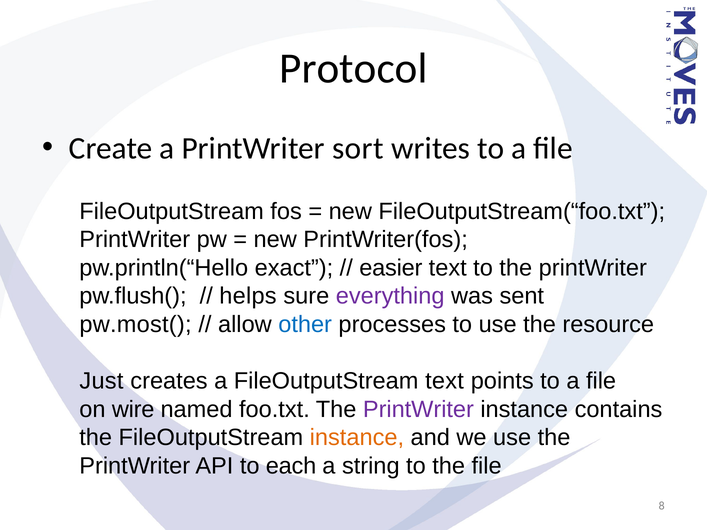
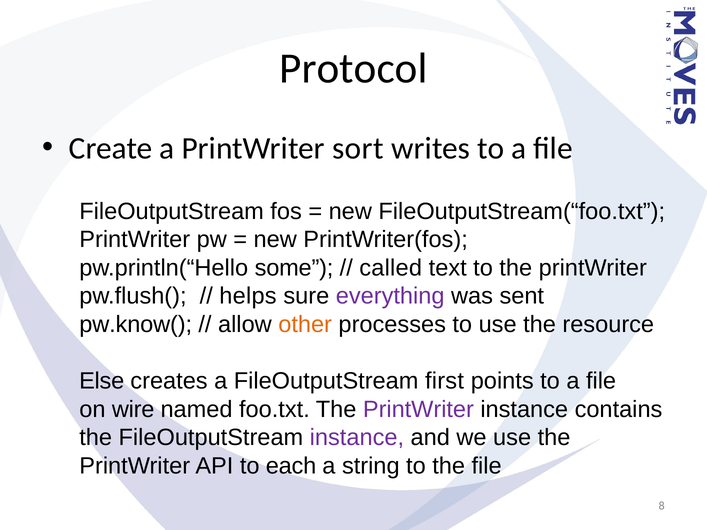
exact: exact -> some (294, 268)
easier: easier -> called (391, 268)
pw.most(: pw.most( -> pw.know( (136, 325)
other colour: blue -> orange (305, 325)
Just: Just -> Else (102, 381)
FileOutputStream text: text -> first (444, 381)
instance colour: orange -> purple (357, 438)
